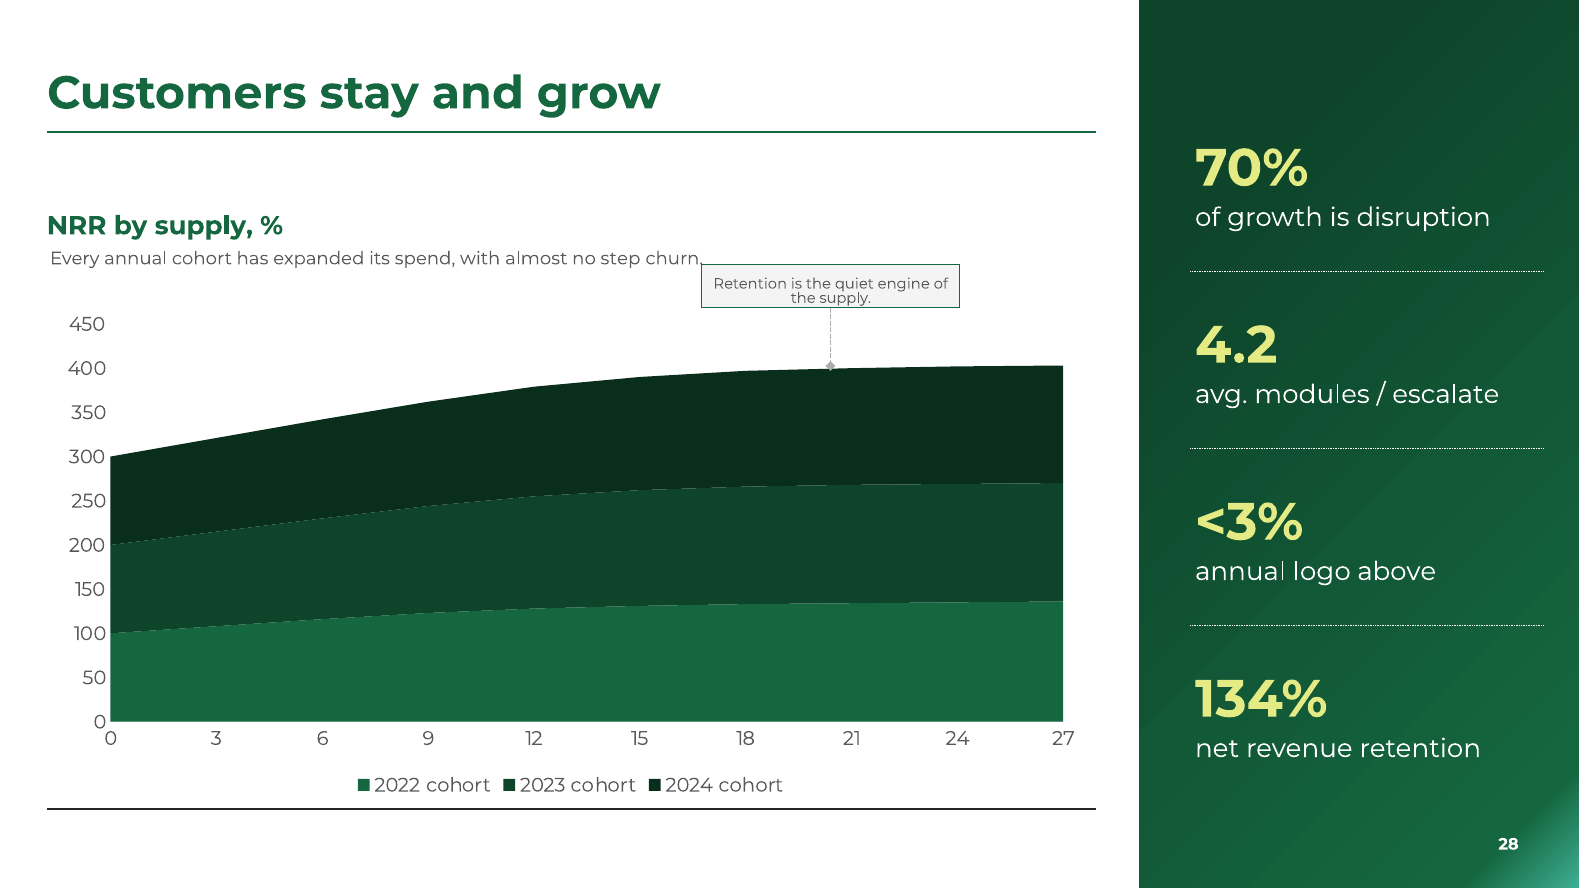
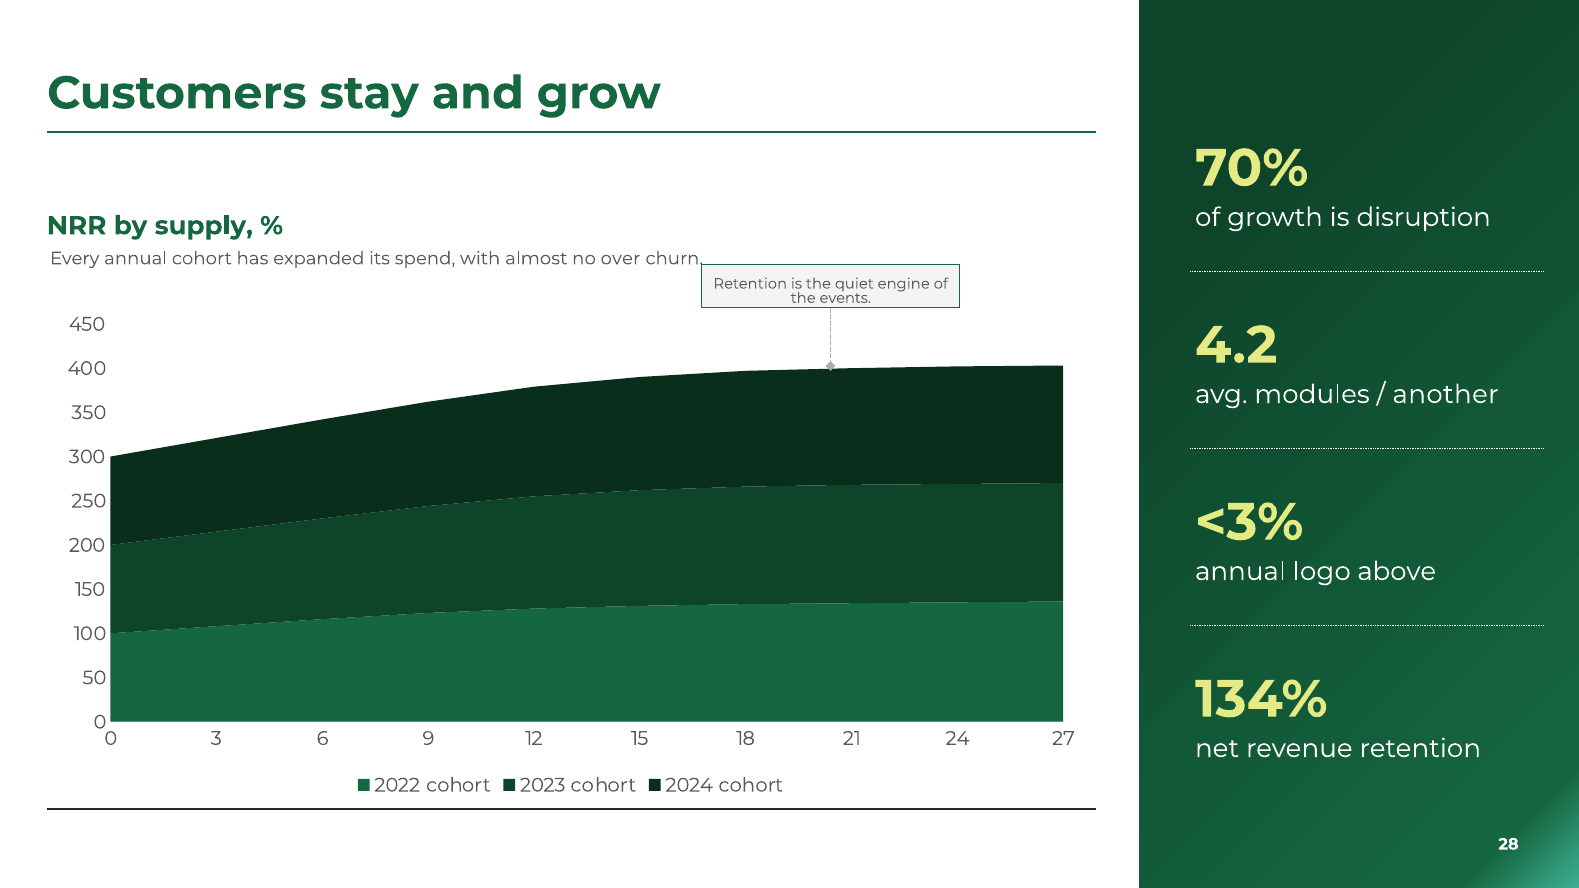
step: step -> over (620, 258)
the supply: supply -> events (845, 298)
escalate: escalate -> another (1446, 394)
